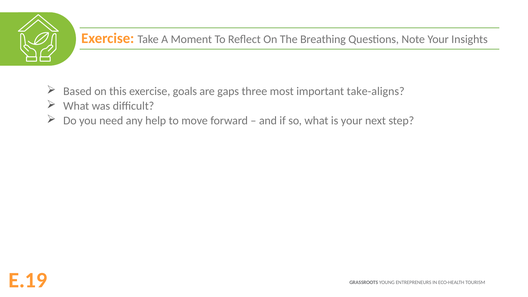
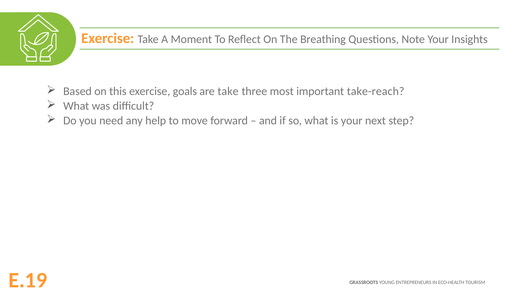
are gaps: gaps -> take (228, 91)
take-aligns: take-aligns -> take-reach (376, 91)
